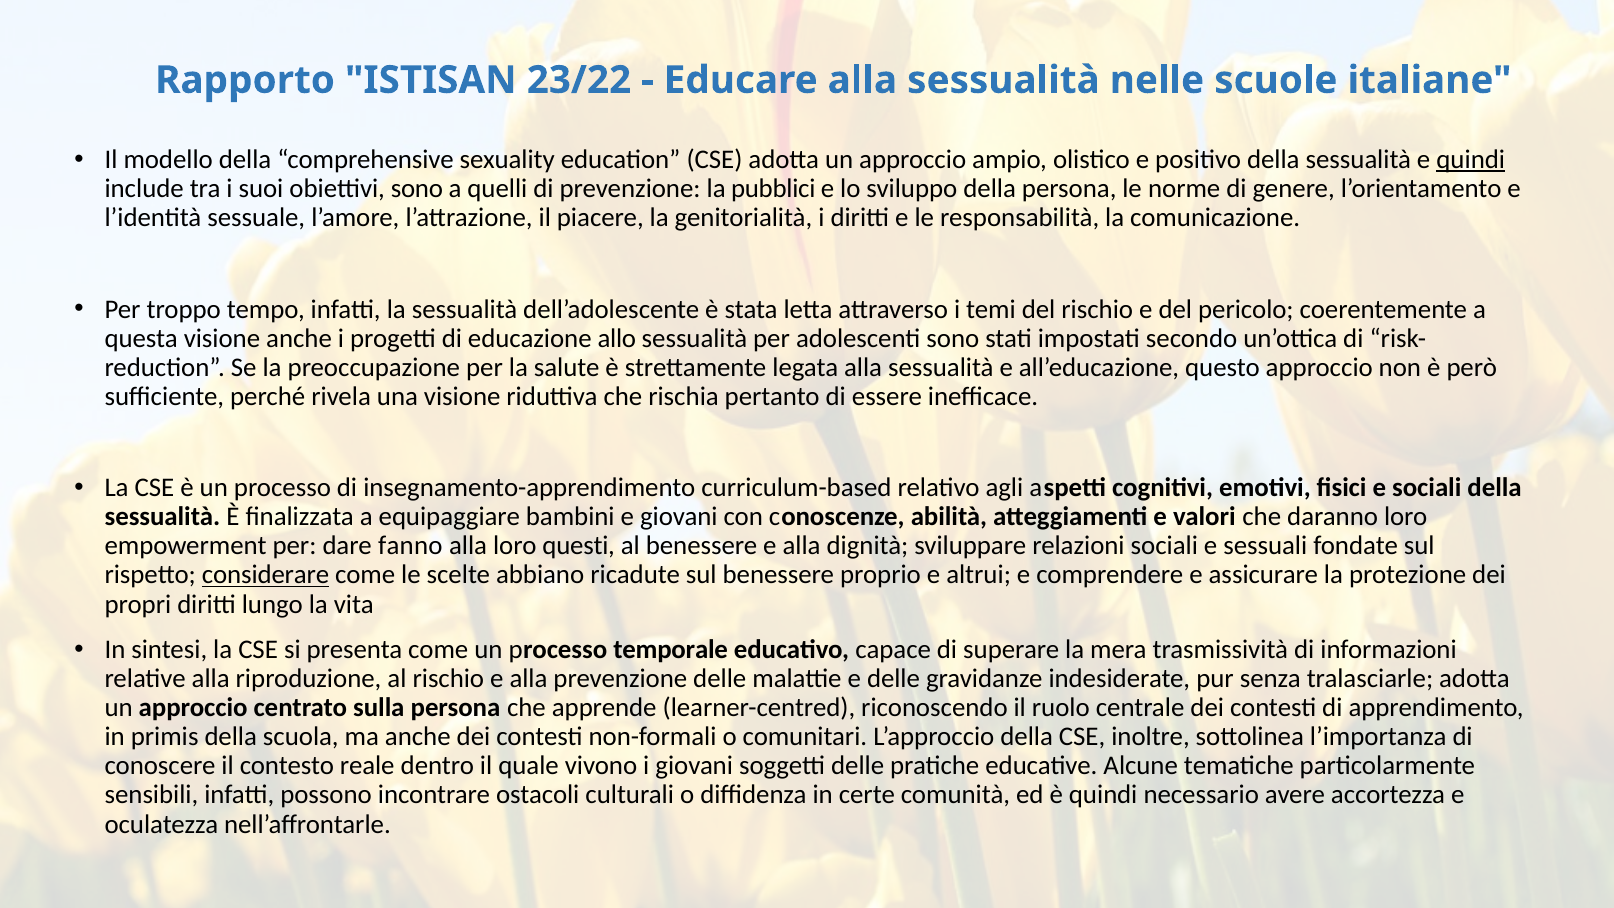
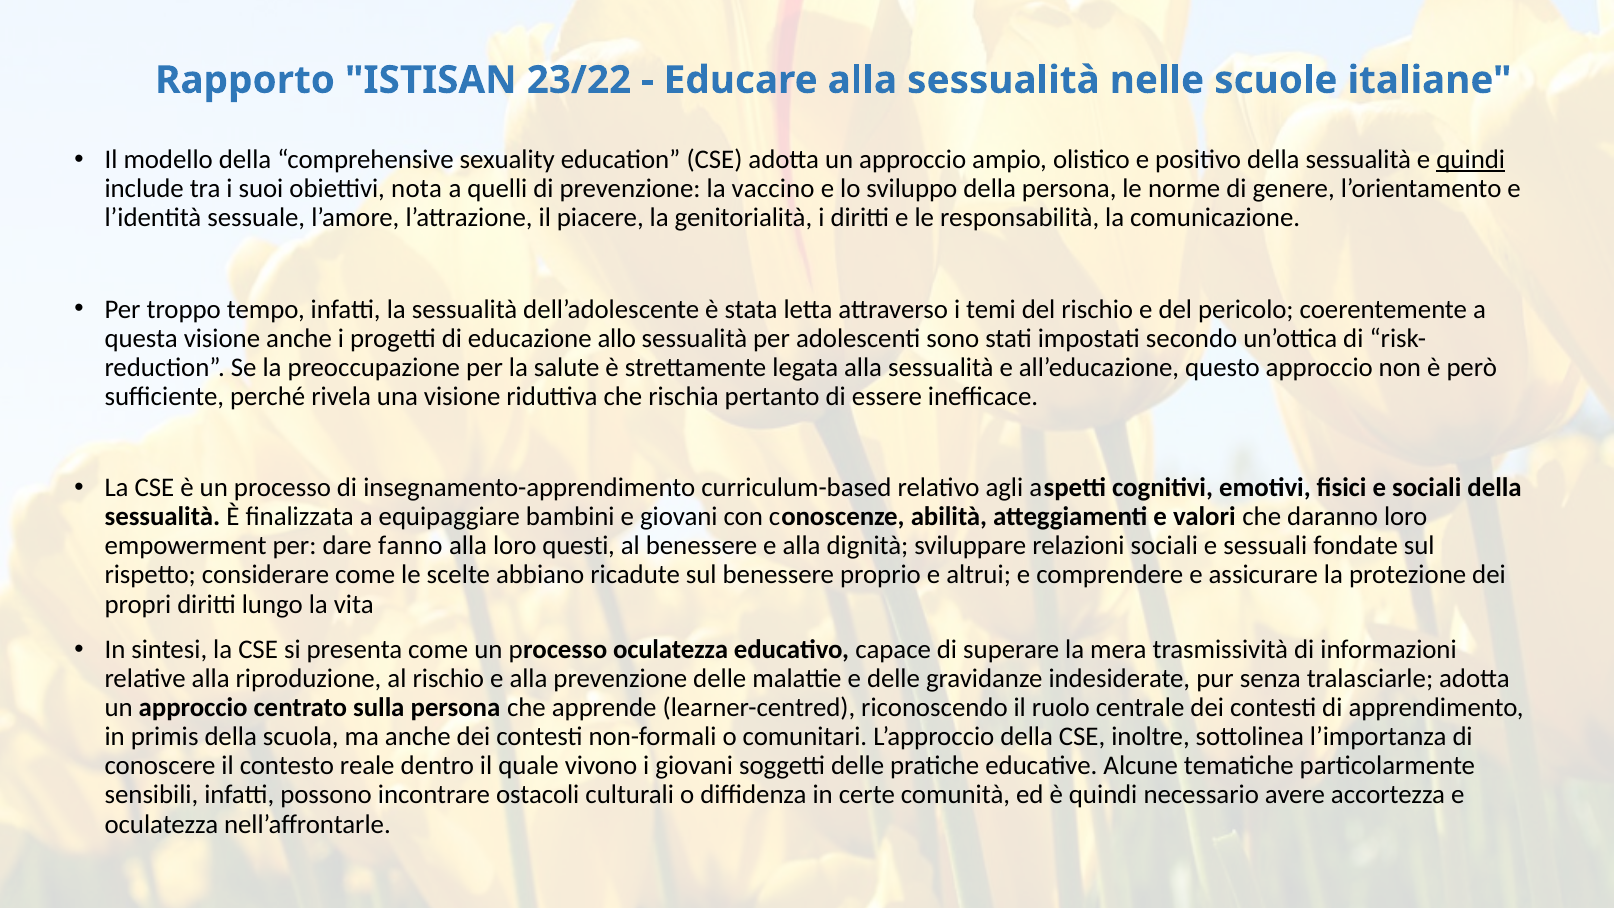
obiettivi sono: sono -> nota (417, 188)
pubblici: pubblici -> vaccino (773, 188)
considerare underline: present -> none (266, 575)
processo temporale: temporale -> oculatezza (671, 650)
